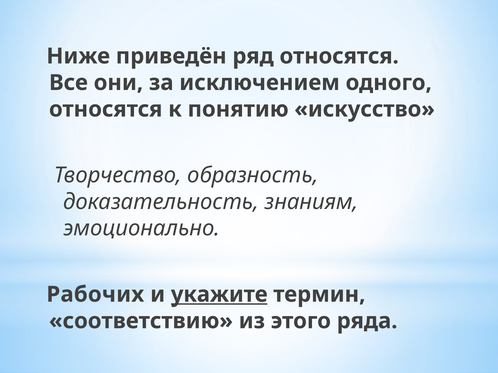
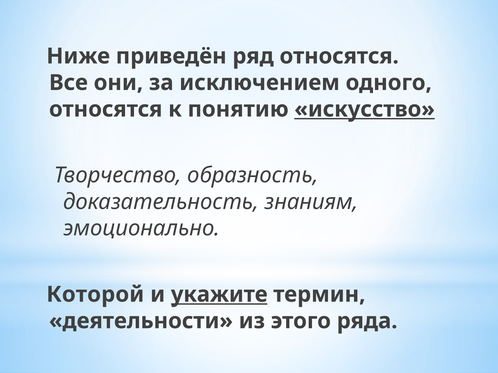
искусство underline: none -> present (365, 109)
Рабочих: Рабочих -> Которой (95, 295)
соответствию: соответствию -> деятельности (141, 321)
